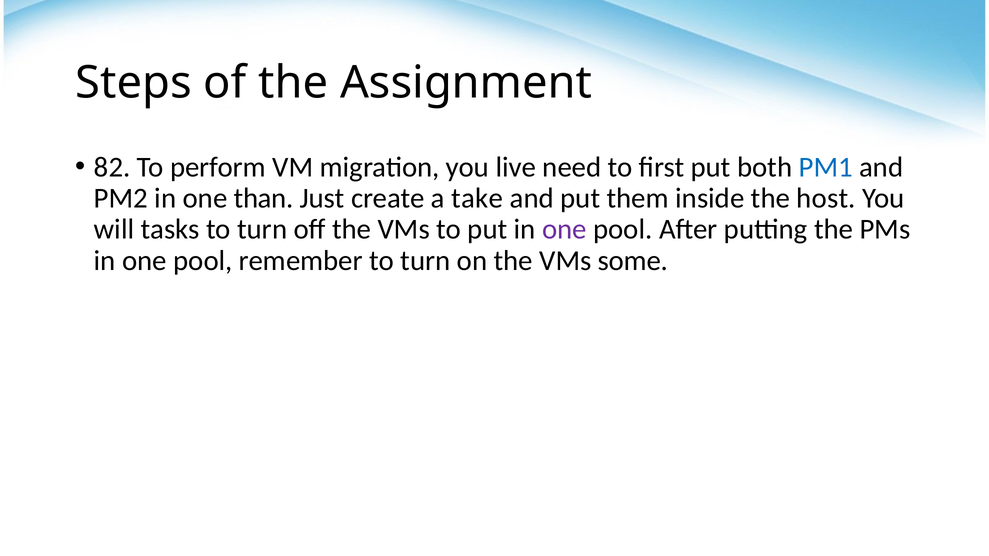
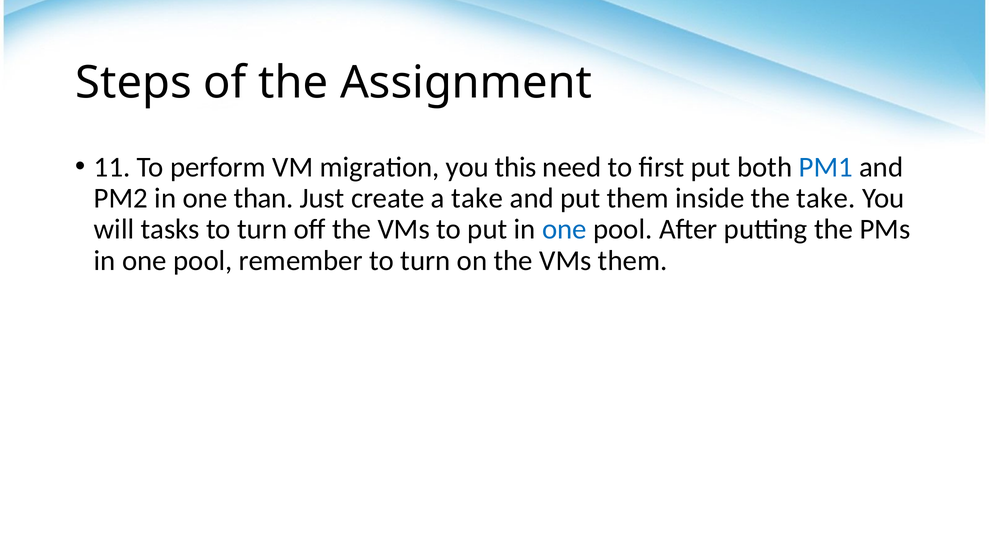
82: 82 -> 11 (112, 167)
live: live -> this (516, 167)
the host: host -> take (826, 198)
one colour: purple -> blue (564, 230)
VMs some: some -> them (633, 261)
